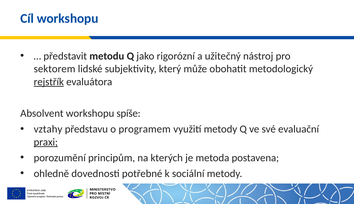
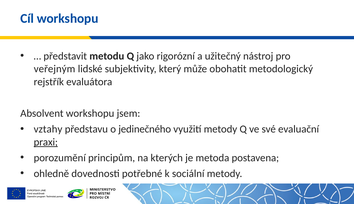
sektorem: sektorem -> veřejným (55, 69)
rejstřík underline: present -> none (49, 82)
spíše: spíše -> jsem (128, 113)
programem: programem -> jedinečného (145, 129)
